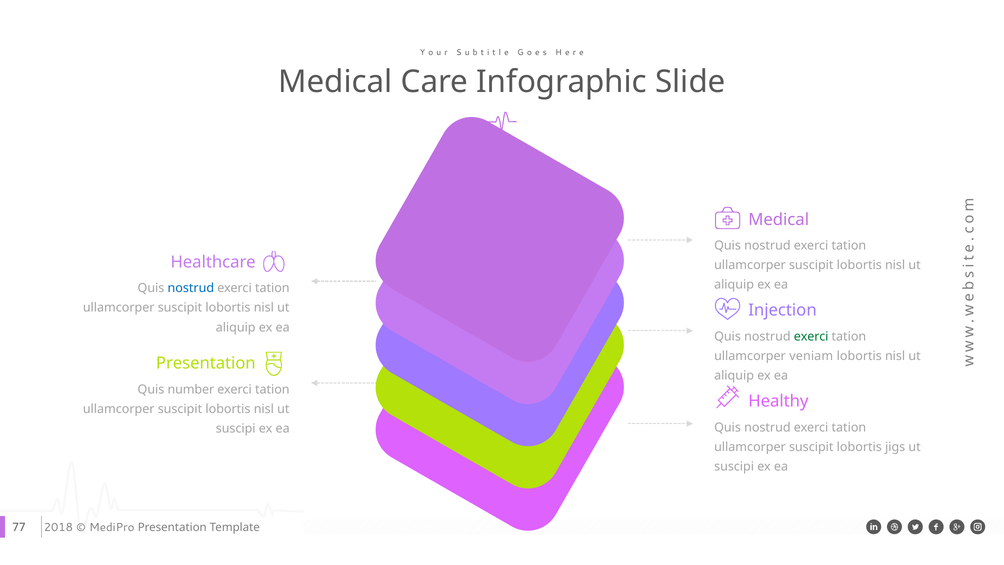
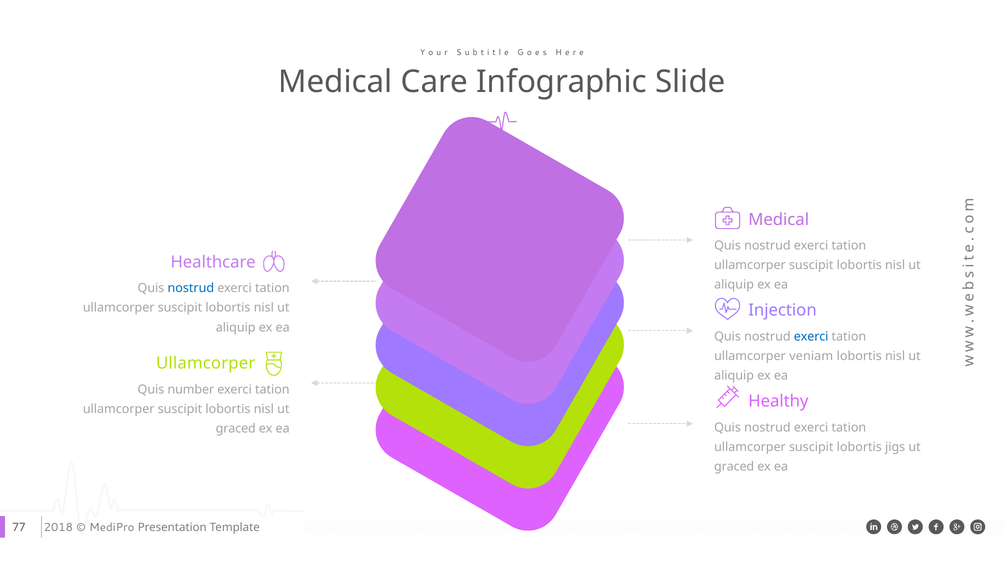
exerci colour: green -> blue (811, 336)
Presentation: Presentation -> Ullamcorper (206, 363)
suscipi: suscipi -> graced (236, 428)
suscipi: suscipi -> graced (734, 466)
